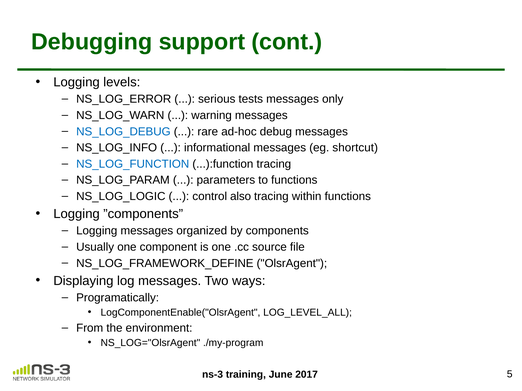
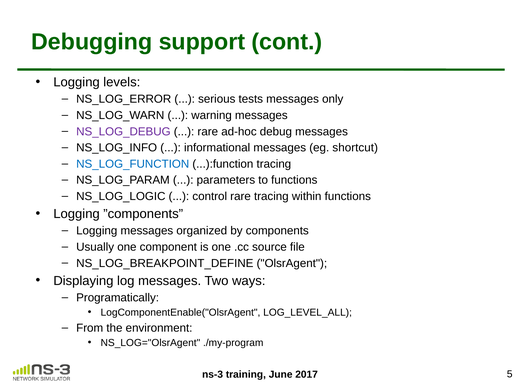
NS_LOG_DEBUG colour: blue -> purple (123, 132)
control also: also -> rare (241, 197)
NS_LOG_FRAMEWORK_DEFINE: NS_LOG_FRAMEWORK_DEFINE -> NS_LOG_BREAKPOINT_DEFINE (165, 264)
